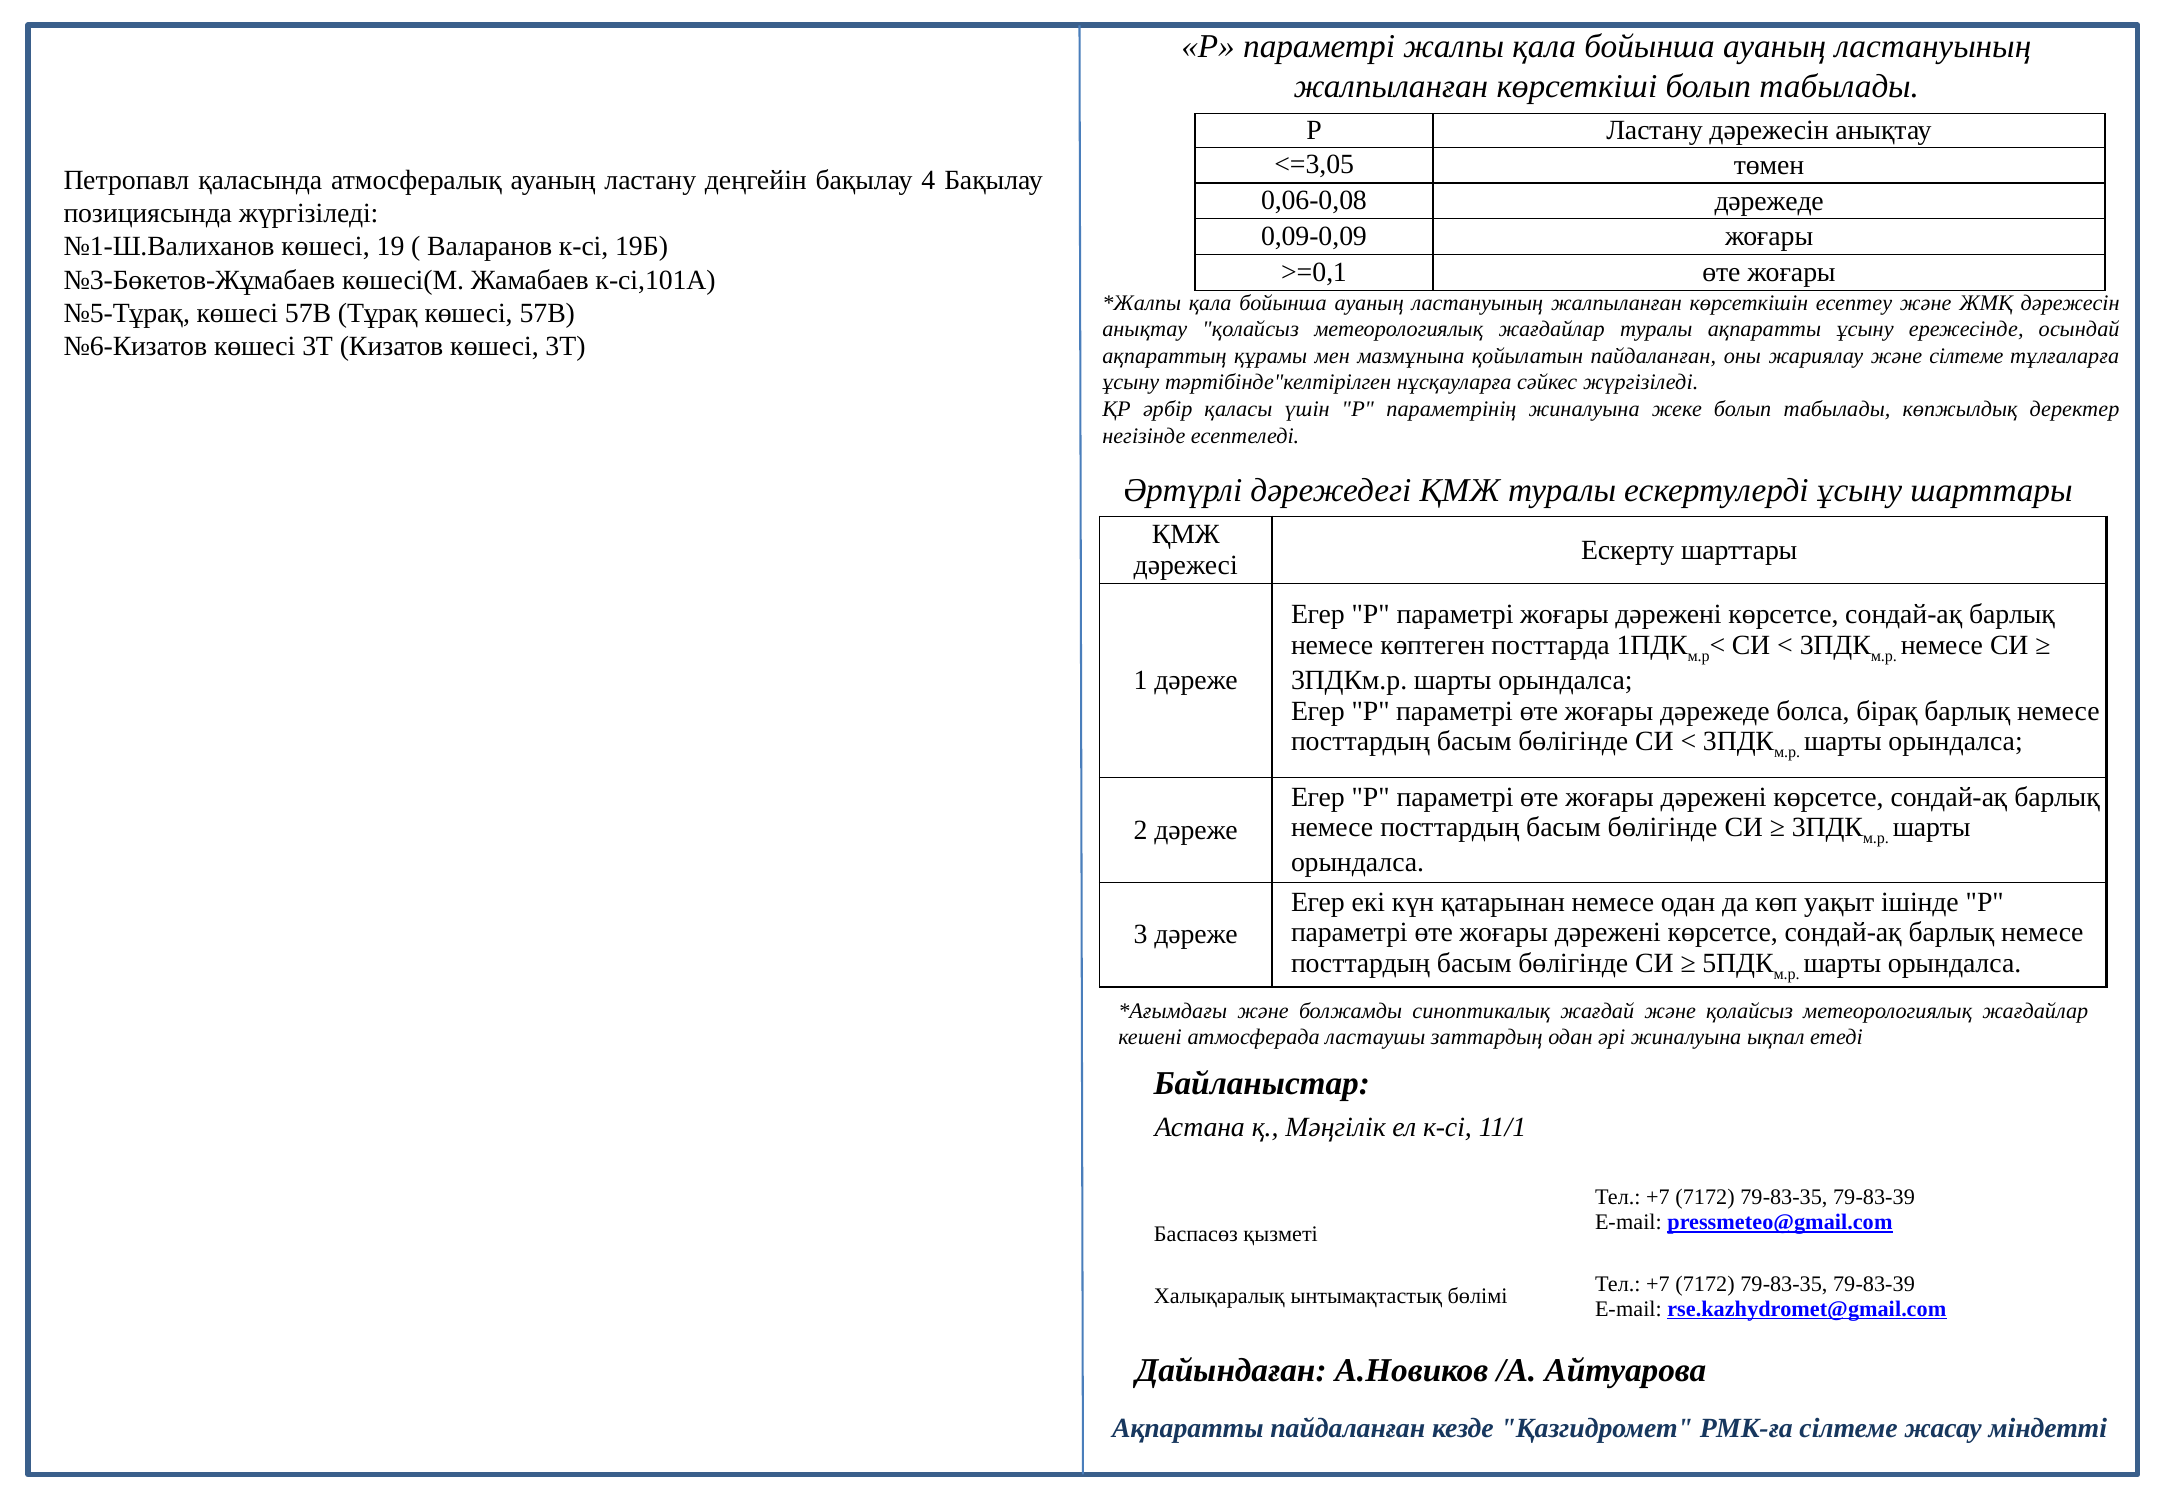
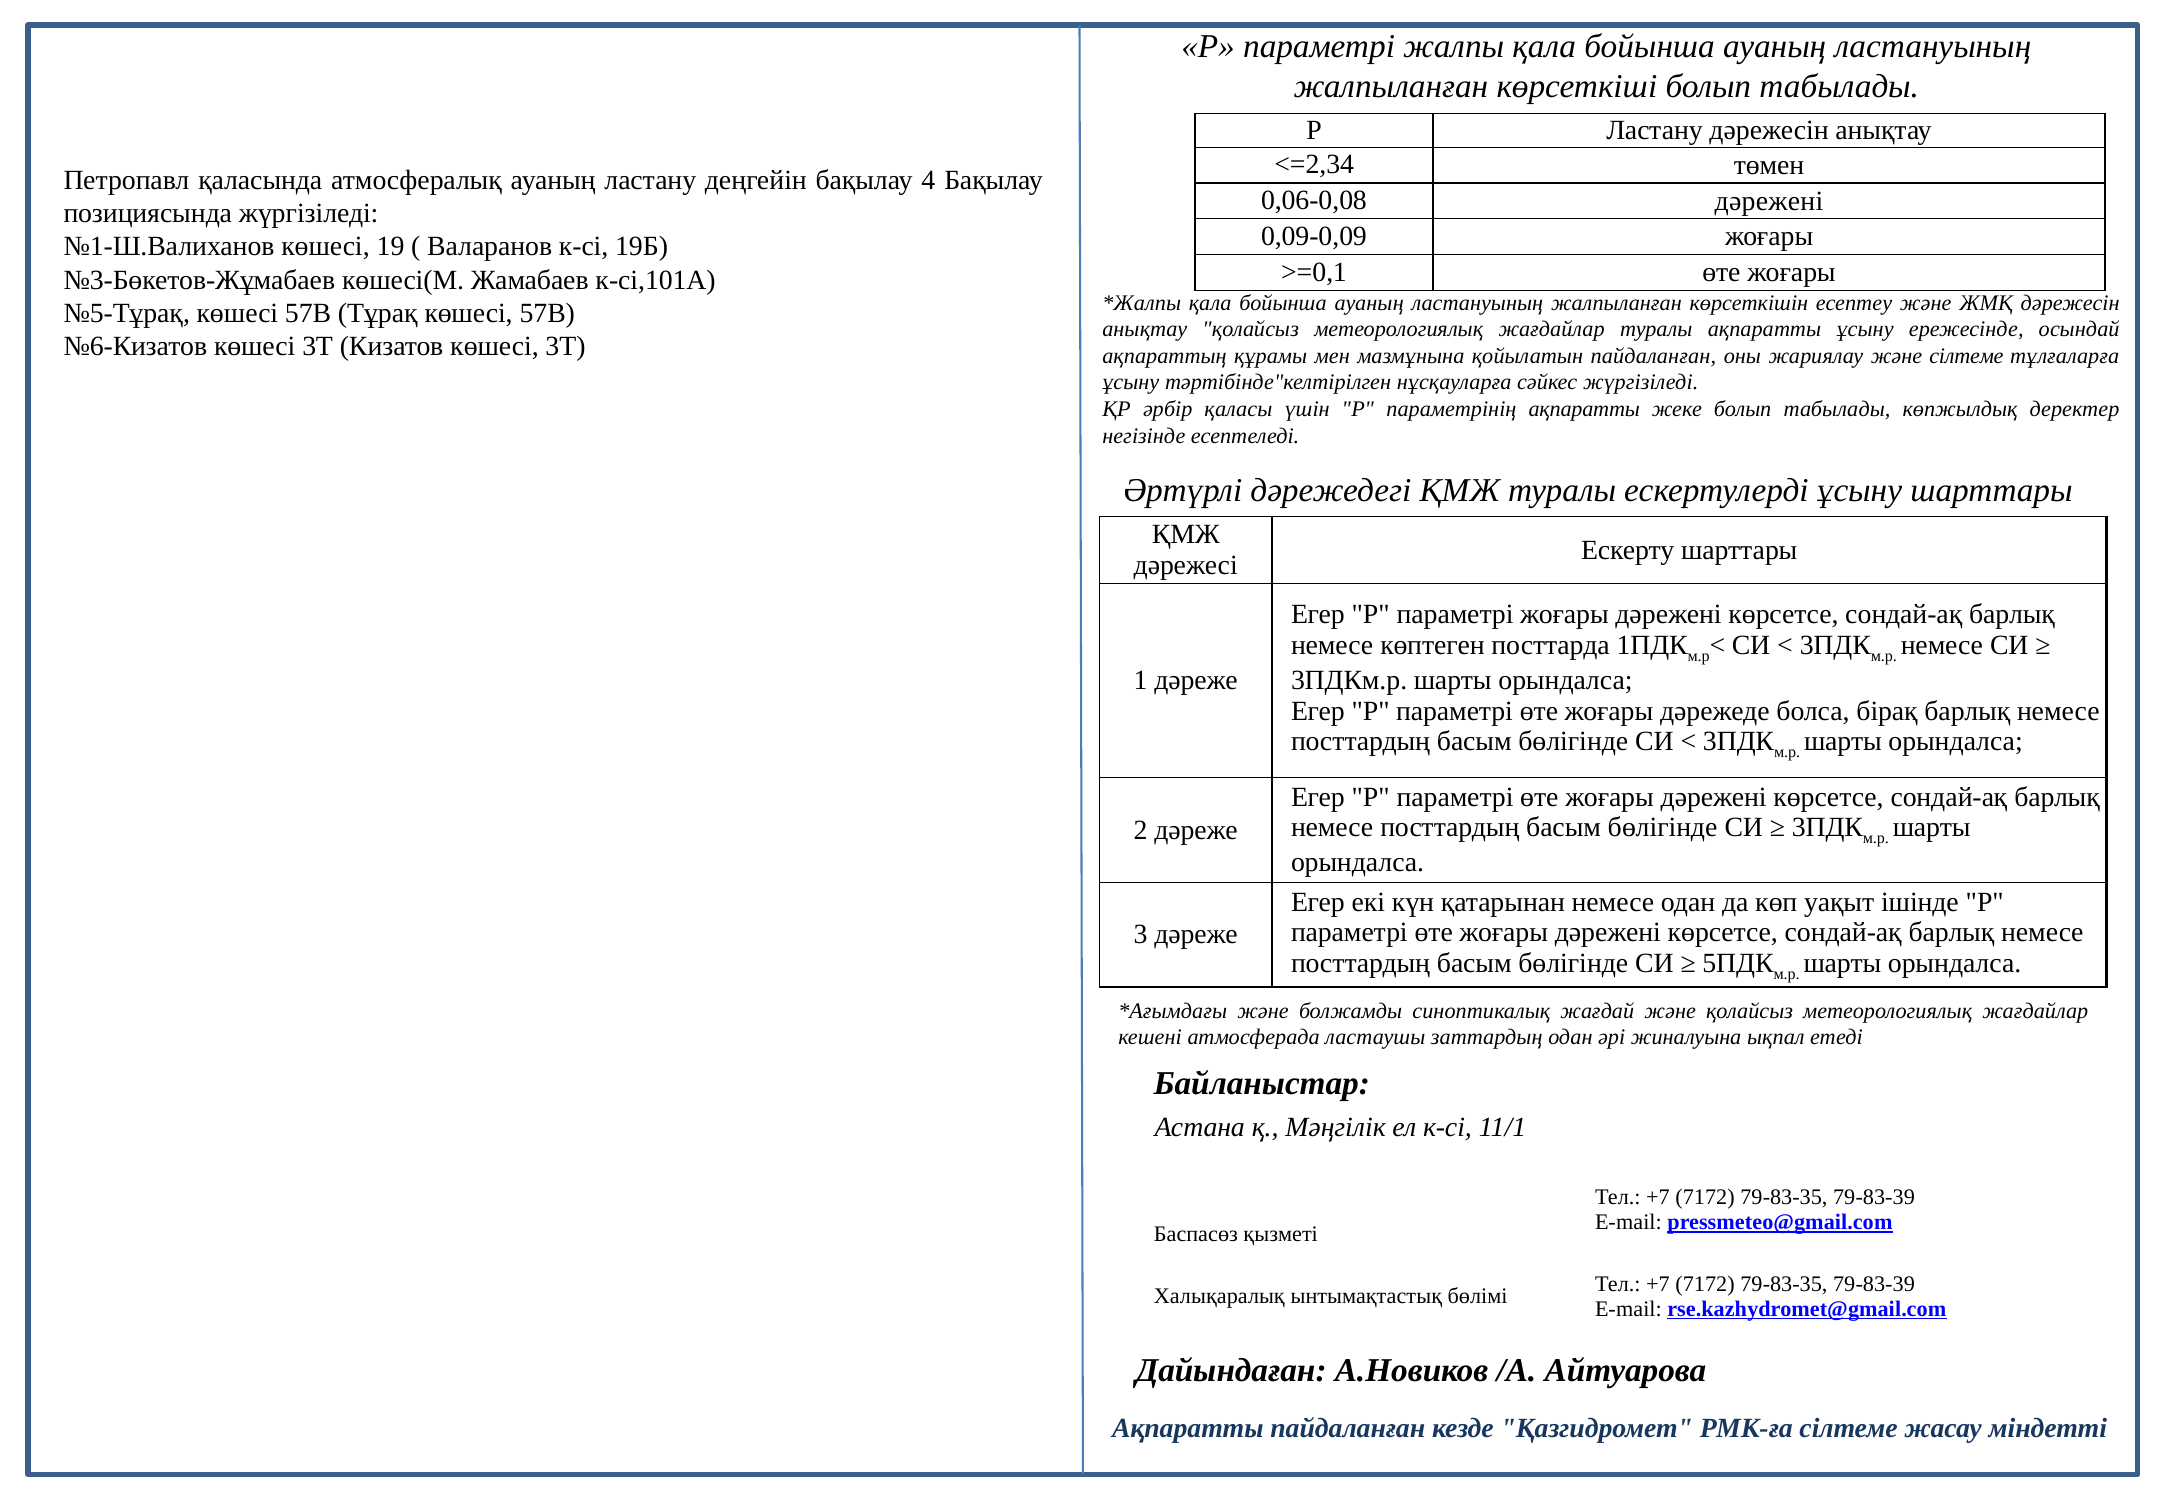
<=3,05: <=3,05 -> <=2,34 (1314, 165)
0,06-0,08 дәрежеде: дәрежеде -> дәрежені (1769, 201)
параметрінің жиналуына: жиналуына -> ақпаратты (1584, 409)
